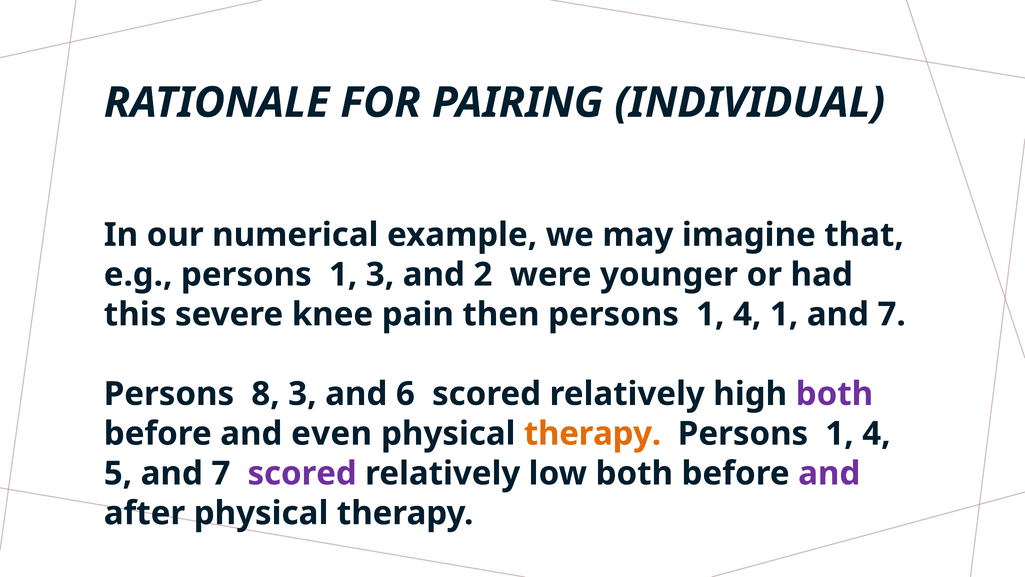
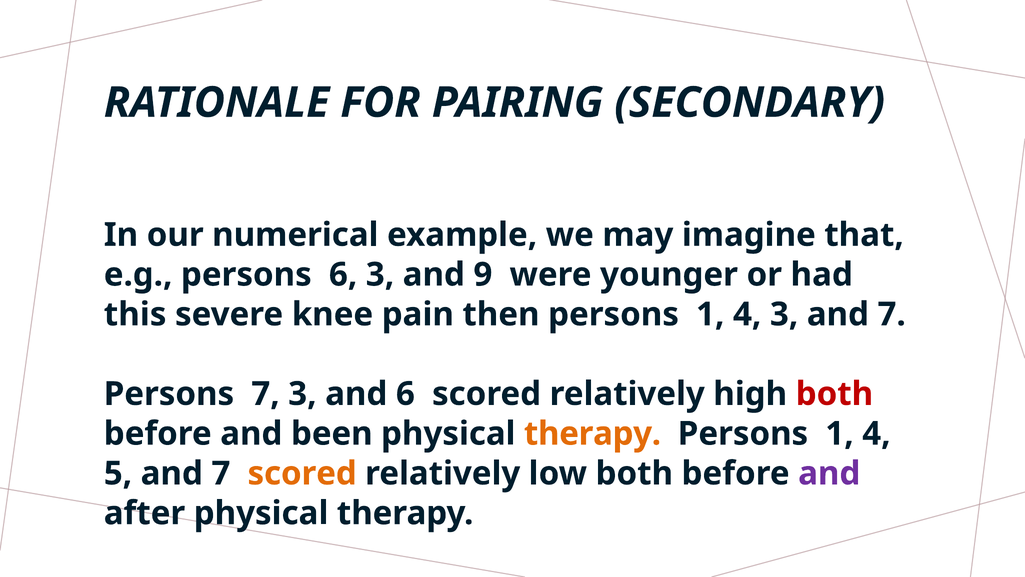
INDIVIDUAL: INDIVIDUAL -> SECONDARY (750, 103)
e.g persons 1: 1 -> 6 (343, 274)
2: 2 -> 9 (483, 274)
4 1: 1 -> 3 (784, 314)
Persons 8: 8 -> 7 (265, 394)
both colour: purple -> red (834, 394)
even: even -> been (332, 433)
scored colour: purple -> orange (302, 473)
